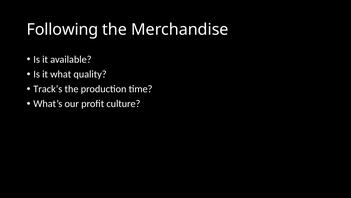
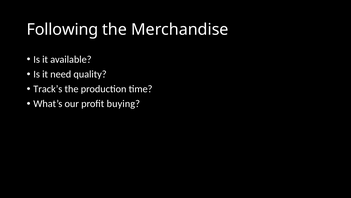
what: what -> need (61, 74)
culture: culture -> buying (123, 103)
